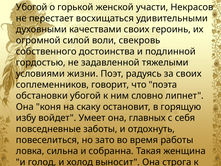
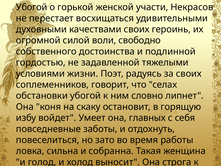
свекровь: свекровь -> свободно (140, 40)
поэта: поэта -> селах (163, 85)
